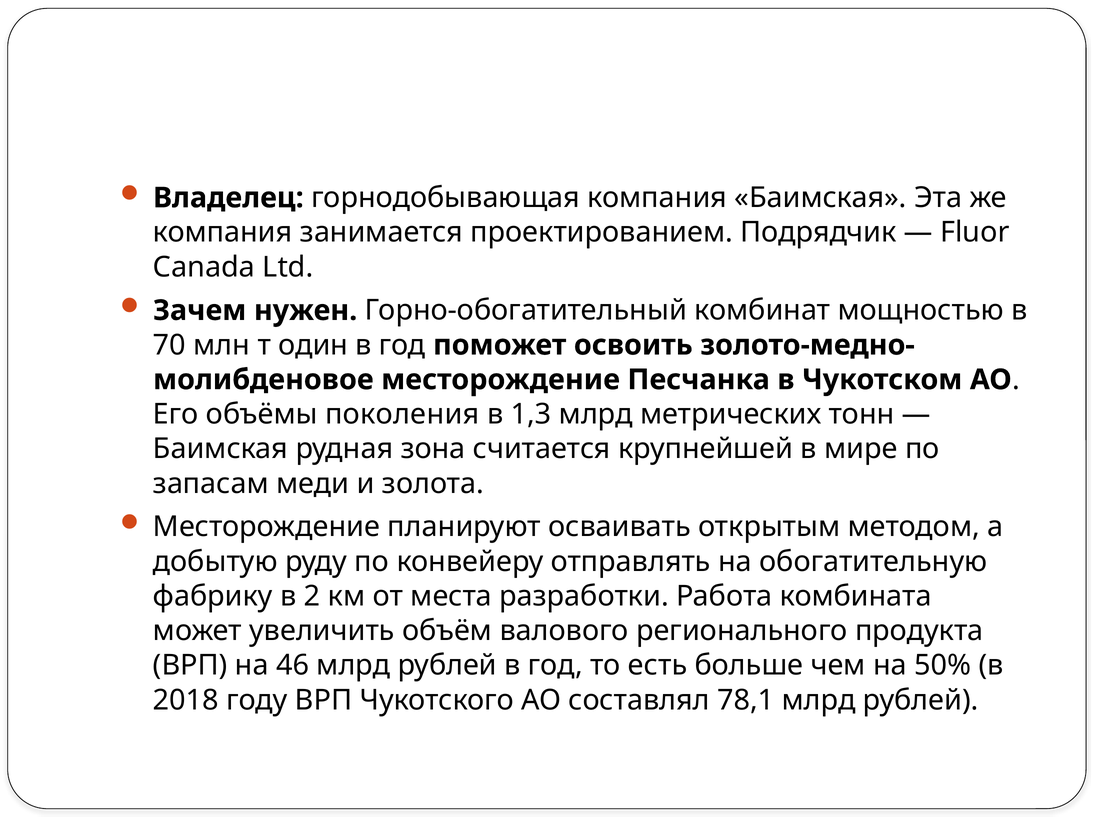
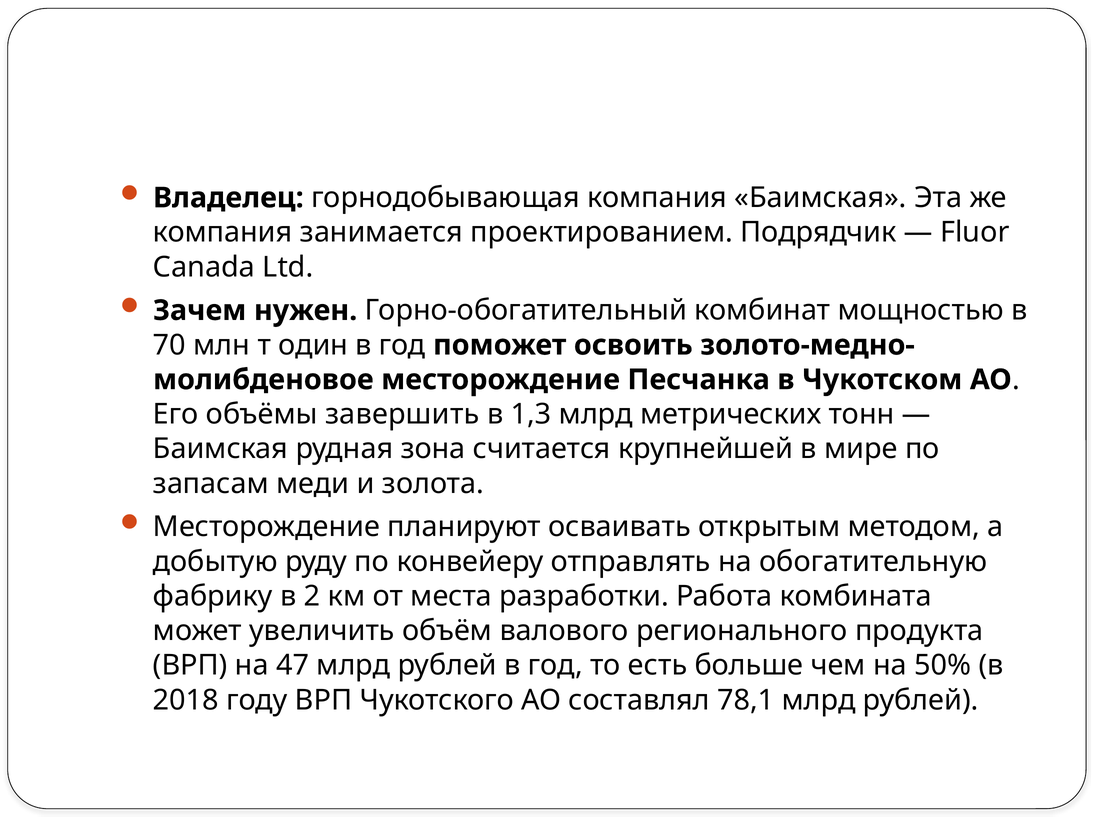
поколения: поколения -> завершить (402, 415)
46: 46 -> 47 (293, 666)
